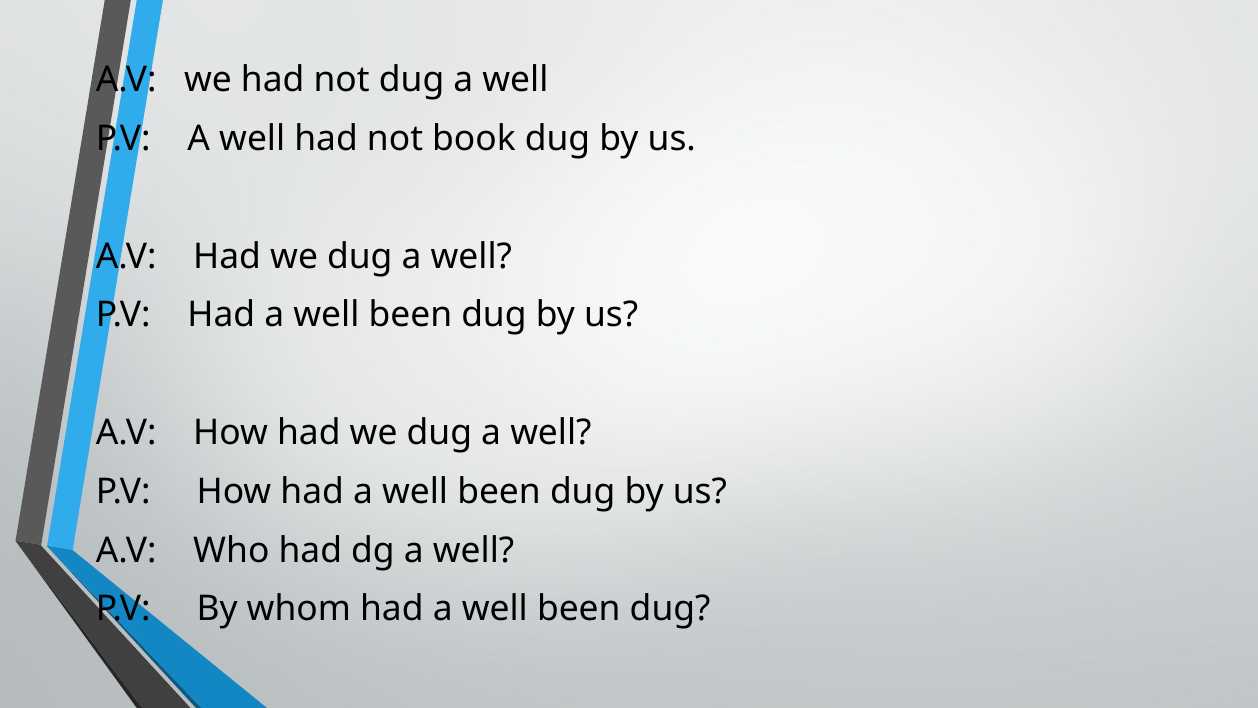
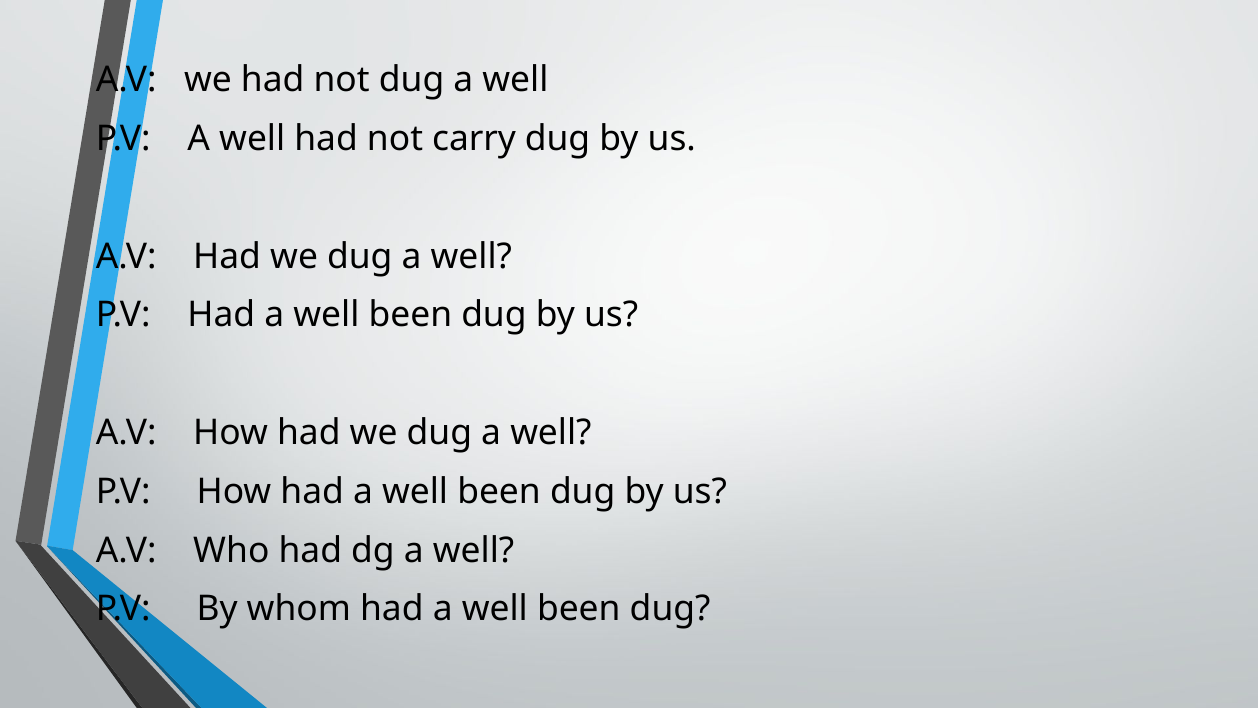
book: book -> carry (474, 139)
